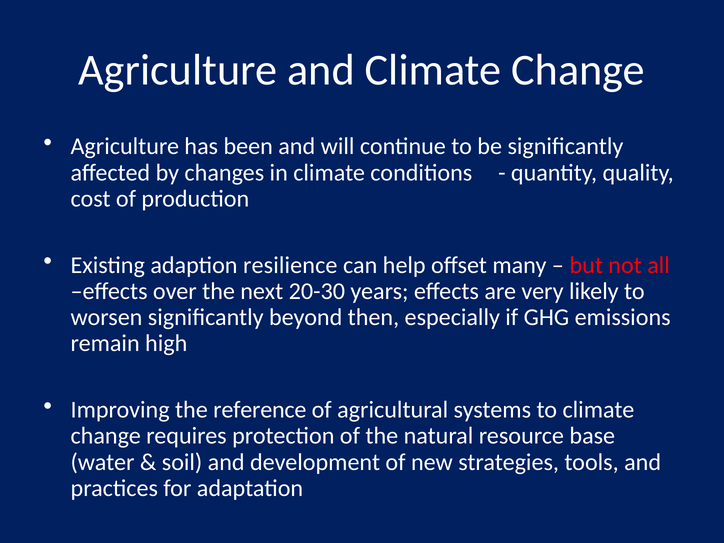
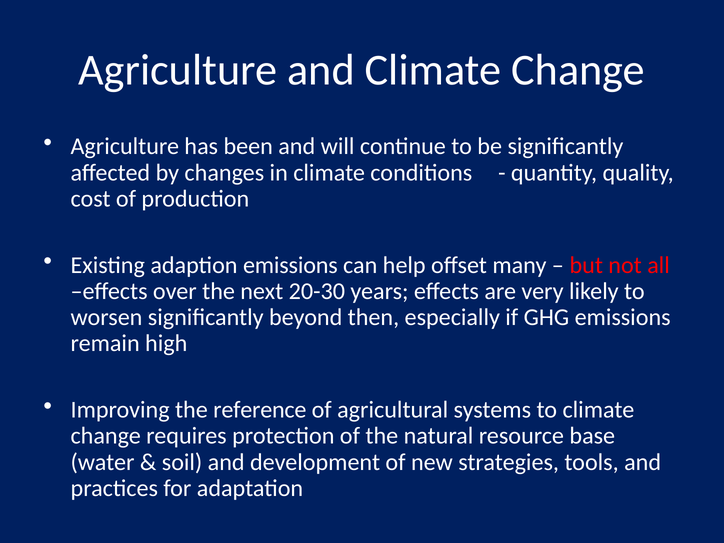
adaption resilience: resilience -> emissions (290, 265)
